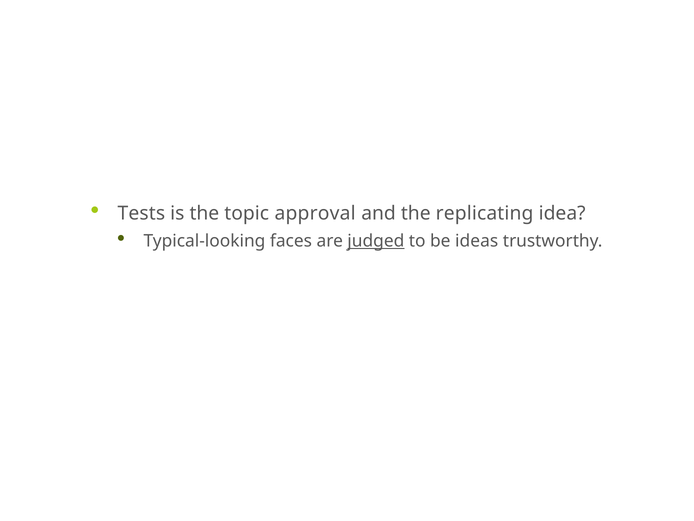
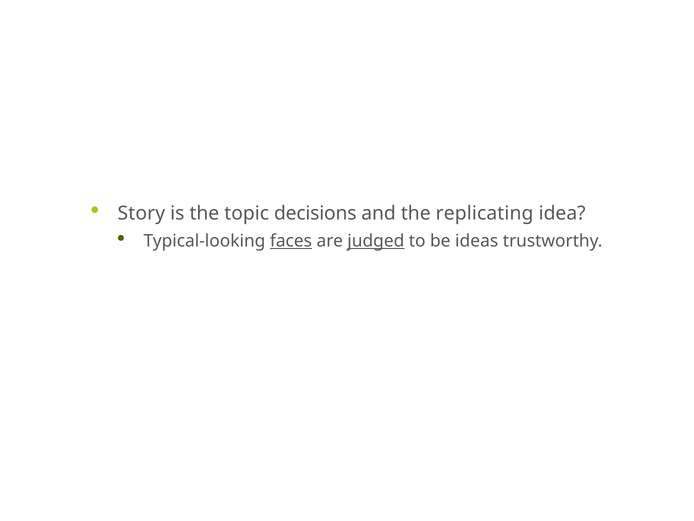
Tests: Tests -> Story (141, 213)
approval: approval -> decisions (315, 213)
faces underline: none -> present (291, 241)
